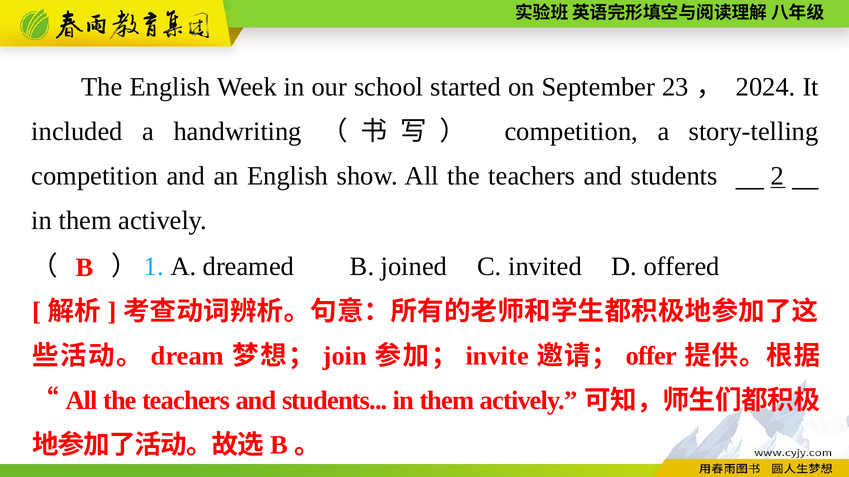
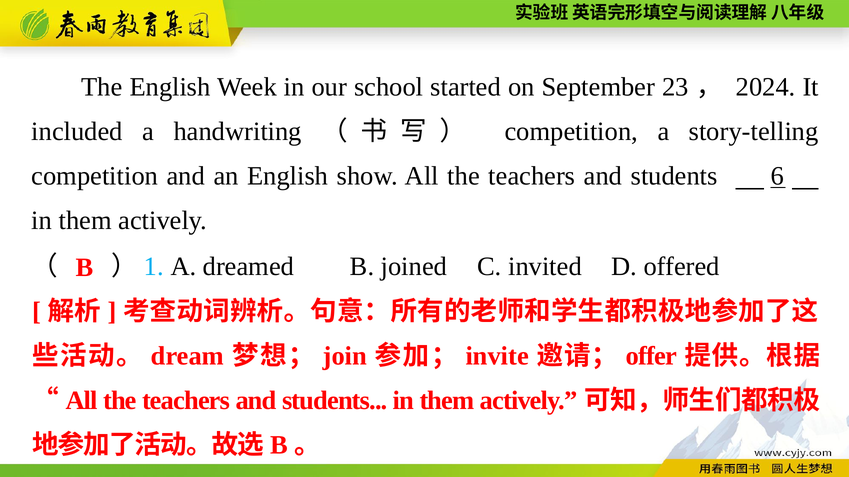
2: 2 -> 6 (777, 176)
